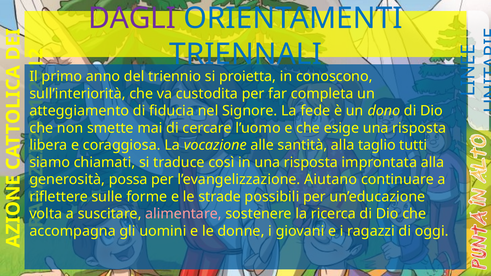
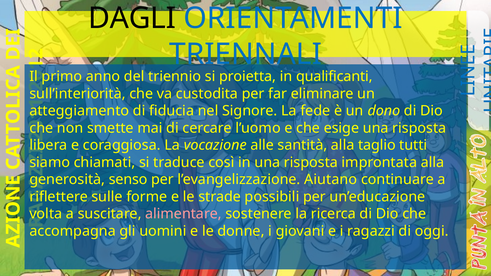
DAGLI colour: purple -> black (132, 18)
conoscono: conoscono -> qualificanti (334, 77)
completa: completa -> eliminare (322, 94)
possa: possa -> senso (128, 180)
